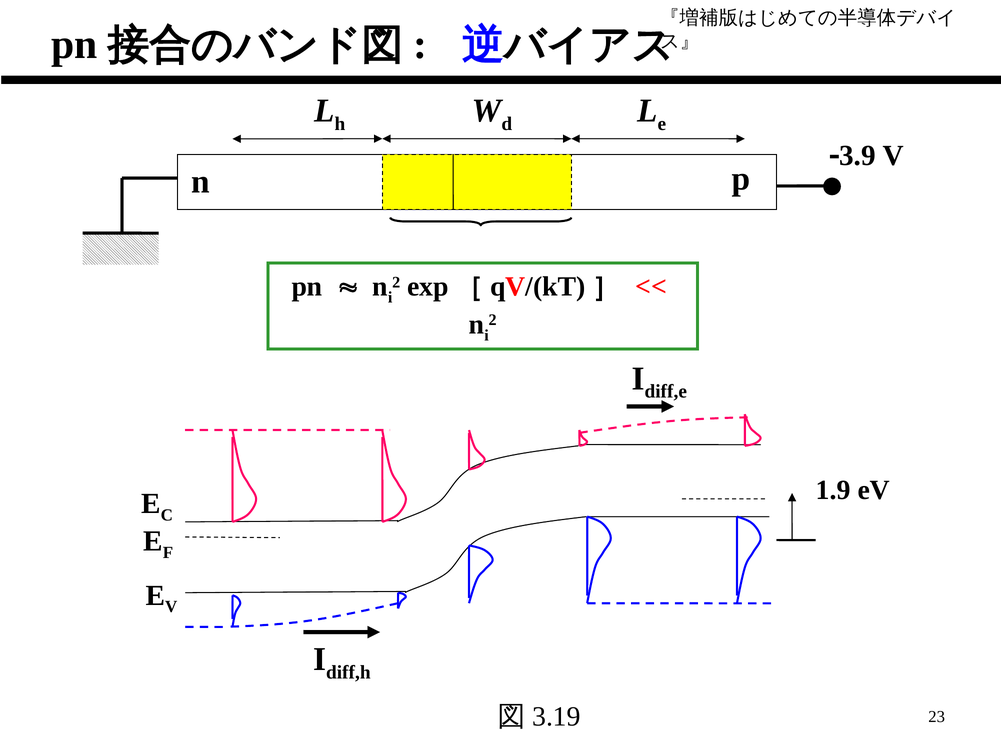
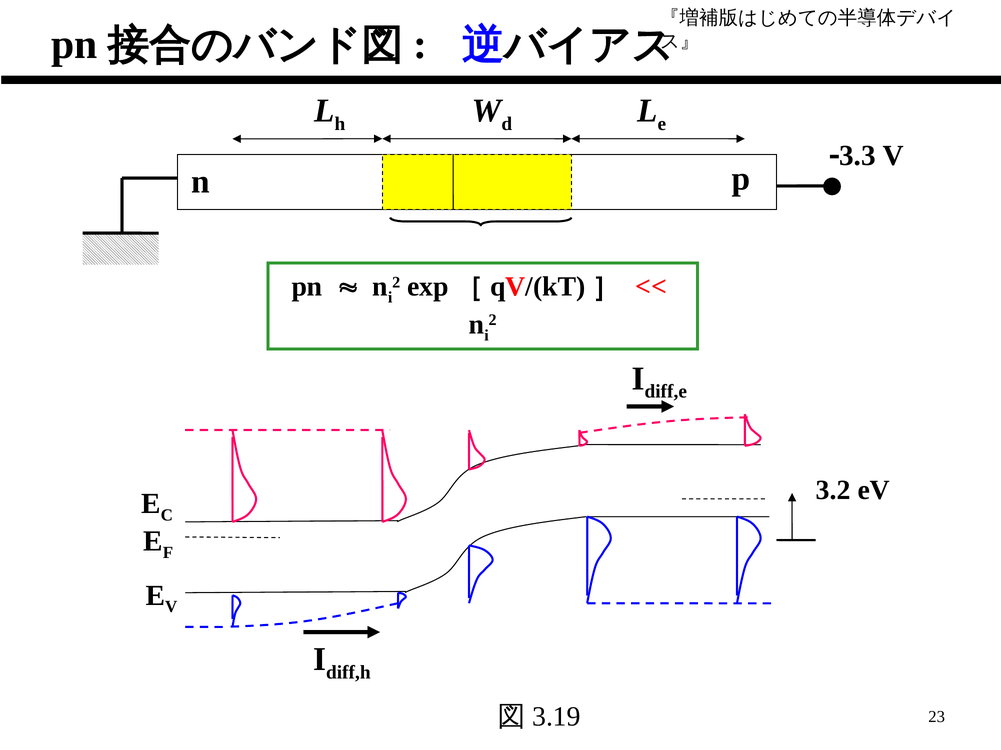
3.9: 3.9 -> 3.3 (857, 156)
1.9: 1.9 -> 3.2 (833, 491)
